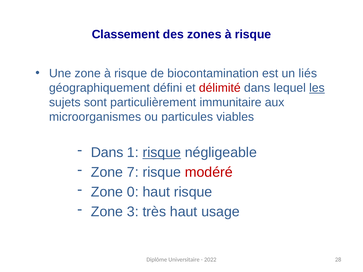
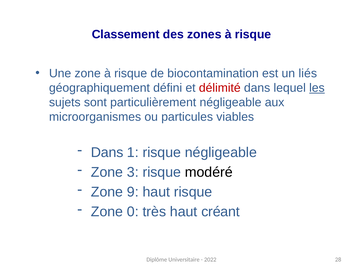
particulièrement immunitaire: immunitaire -> négligeable (231, 102)
risque underline: present -> none (162, 153)
7: 7 -> 3 (133, 172)
modéré colour: red -> black (209, 172)
0: 0 -> 9 (133, 192)
3: 3 -> 0 (133, 212)
usage: usage -> créant (221, 212)
